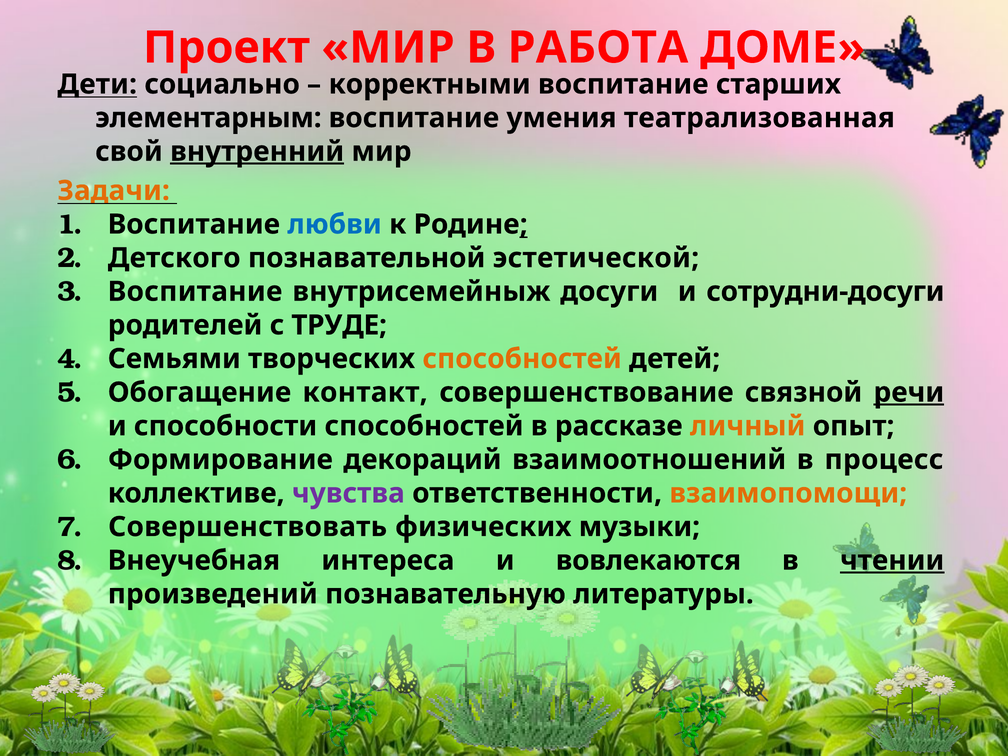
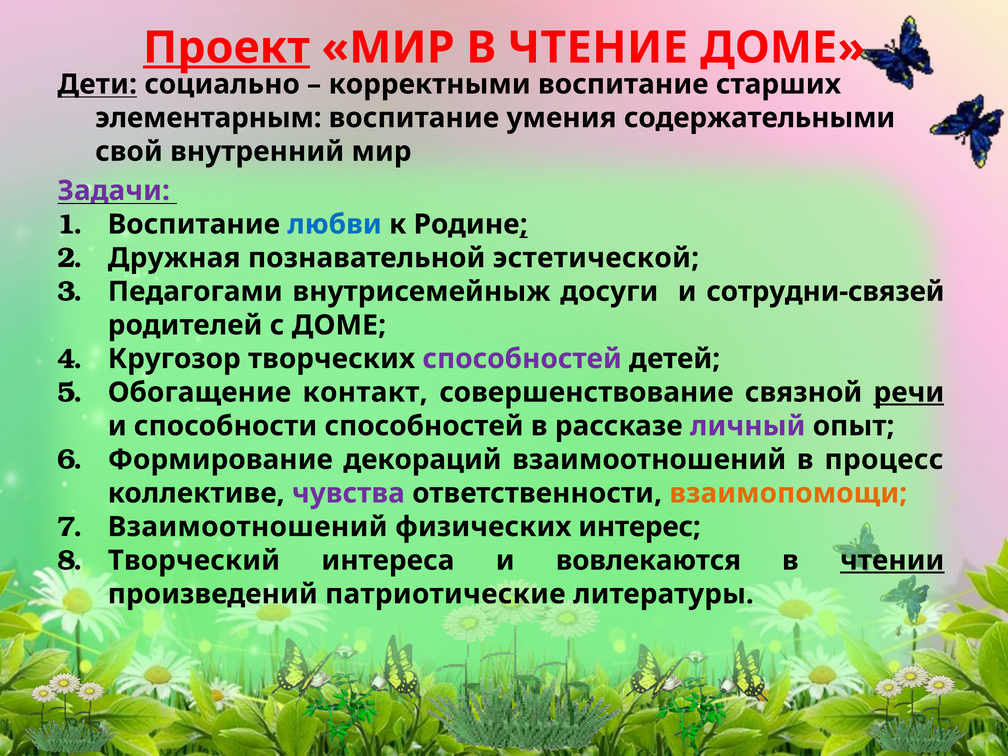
Проект underline: none -> present (226, 48)
РАБОТА: РАБОТА -> ЧТЕНИЕ (598, 48)
театрализованная: театрализованная -> содержательными (760, 118)
внутренний underline: present -> none (257, 152)
Задачи colour: orange -> purple (114, 191)
Детского: Детского -> Дружная (174, 258)
Воспитание: Воспитание -> Педагогами (195, 292)
сотрудни-досуги: сотрудни-досуги -> сотрудни-связей (825, 292)
с ТРУДЕ: ТРУДЕ -> ДОМЕ (339, 325)
Семьями: Семьями -> Кругозор (174, 359)
способностей colour: orange -> purple (522, 359)
личный colour: orange -> purple (748, 426)
Совершенствовать: Совершенствовать -> Взаимоотношений (248, 527)
музыки: музыки -> интерес (640, 527)
Внеучебная: Внеучебная -> Творческий (194, 560)
познавательную: познавательную -> патриотические (445, 594)
